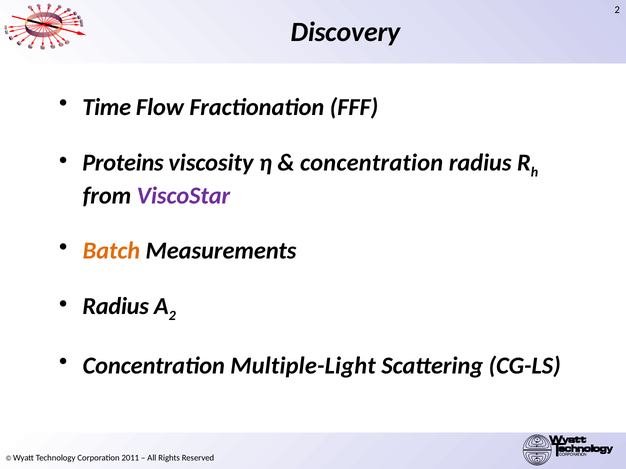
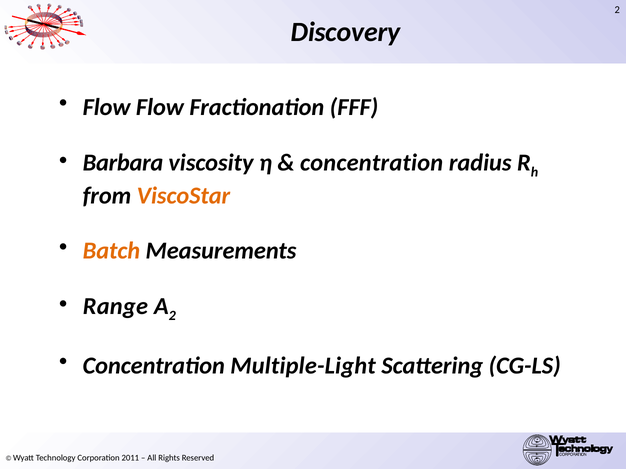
Time: Time -> Flow (107, 107)
Proteins: Proteins -> Barbara (123, 163)
ViscoStar colour: purple -> orange (183, 196)
Radius: Radius -> Range (115, 307)
